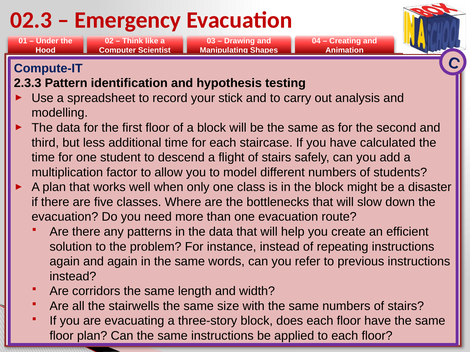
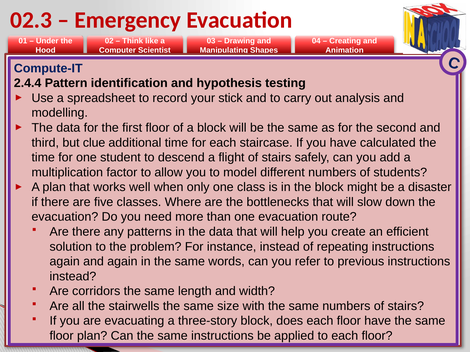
2.3.3: 2.3.3 -> 2.4.4 (28, 83)
less: less -> clue (94, 143)
